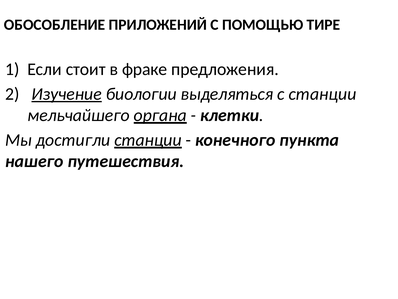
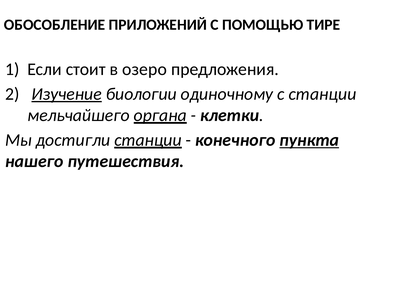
фраке: фраке -> озеро (144, 69)
выделяться: выделяться -> одиночному (227, 94)
пункта underline: none -> present (309, 140)
